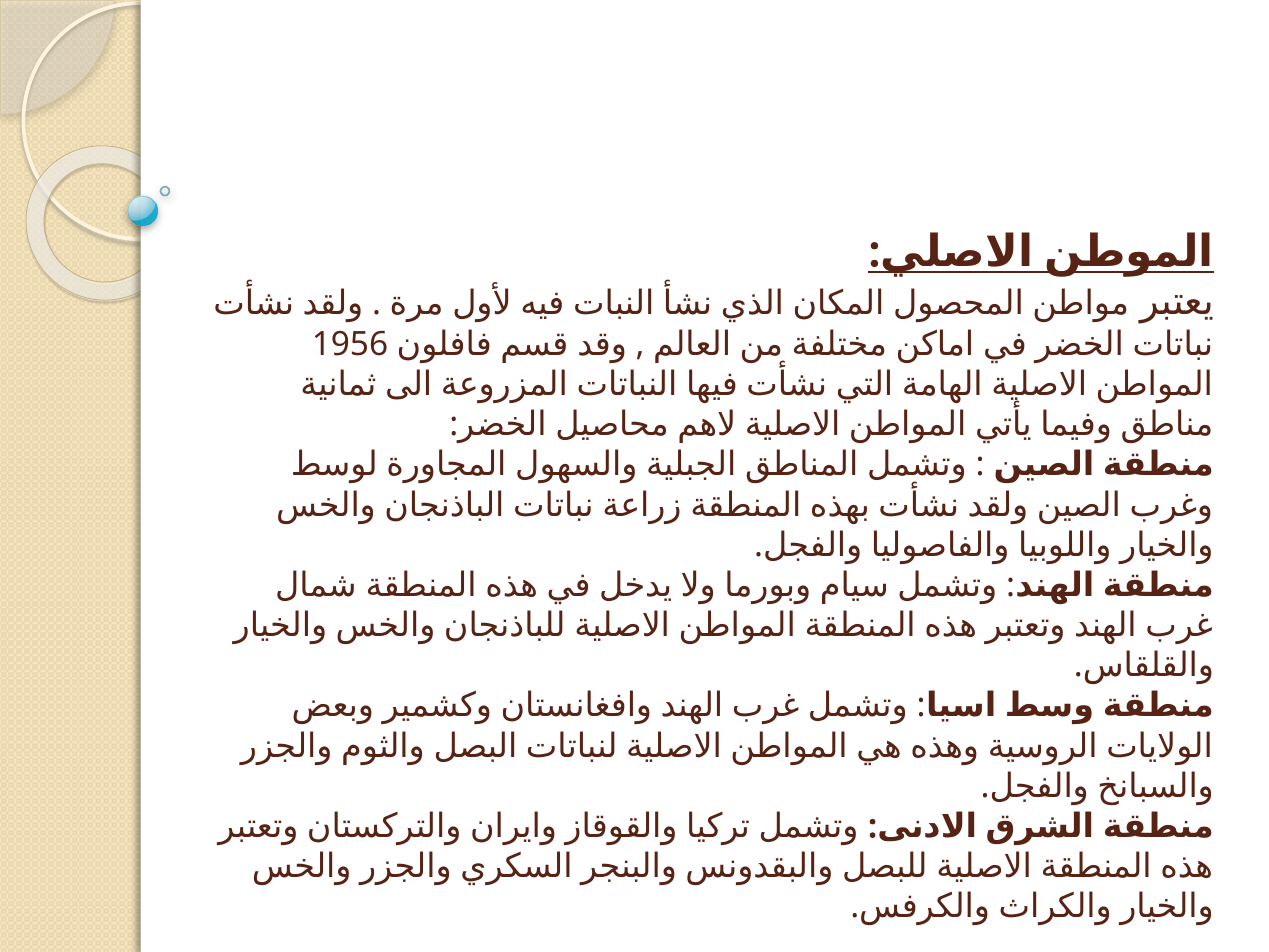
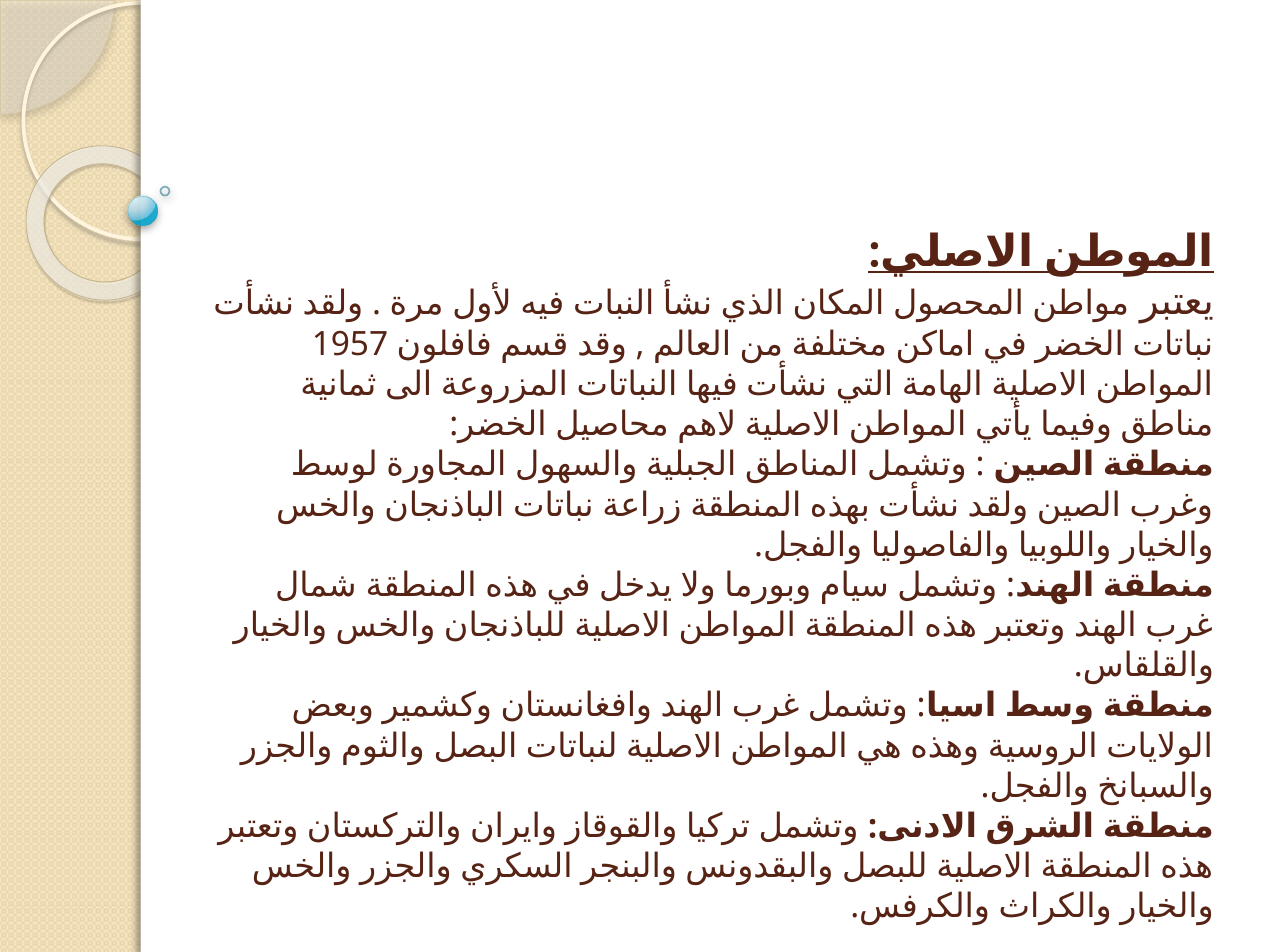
1956: 1956 -> 1957 (350, 344)
